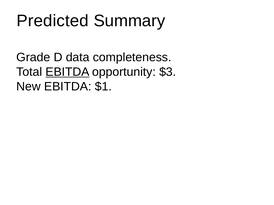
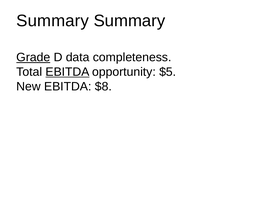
Predicted: Predicted -> Summary (53, 21)
Grade underline: none -> present (33, 57)
$3: $3 -> $5 (168, 72)
$1: $1 -> $8 (103, 87)
